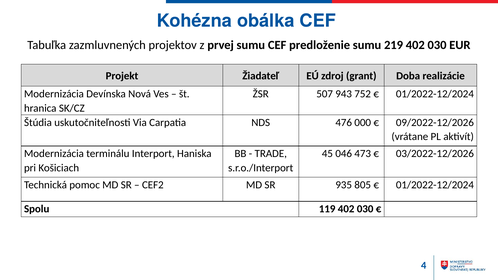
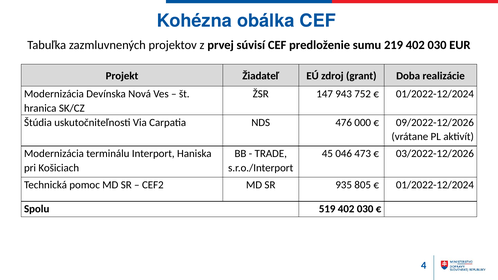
prvej sumu: sumu -> súvisí (251, 45)
507: 507 -> 147 (325, 94)
119: 119 -> 519 (327, 209)
